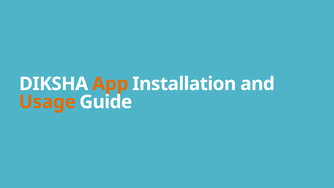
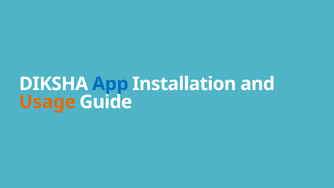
App colour: orange -> blue (110, 84)
